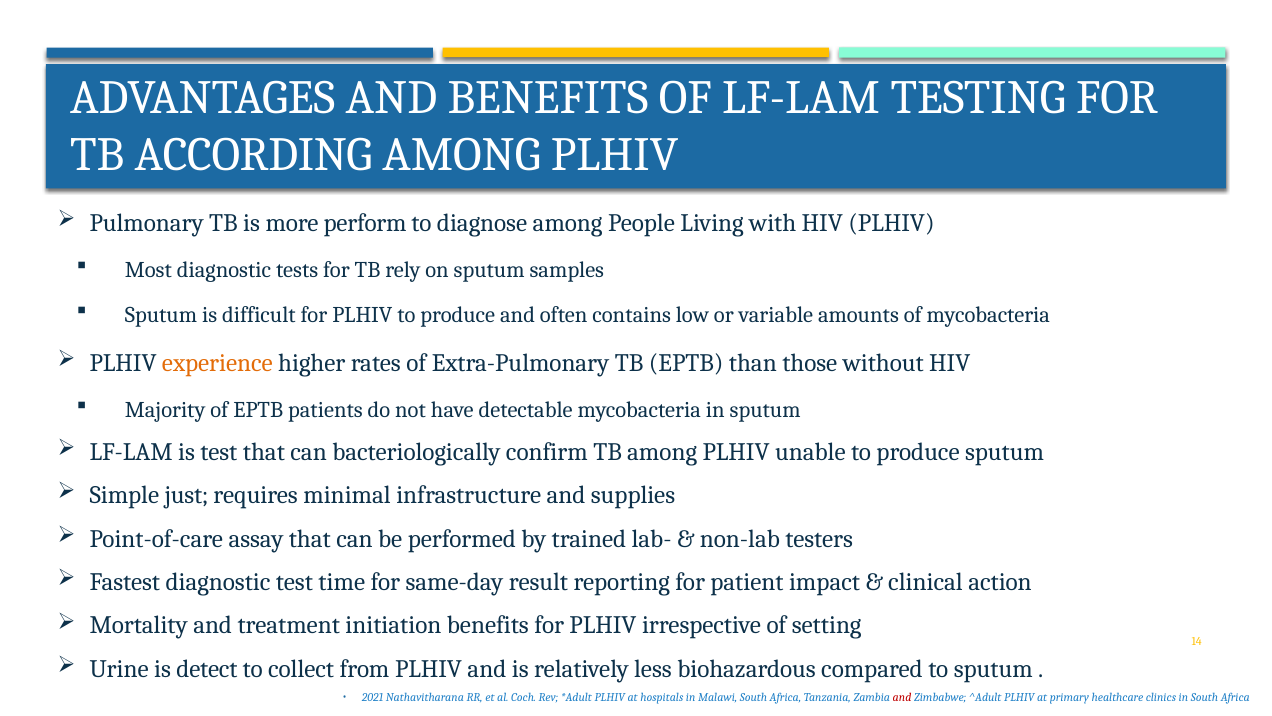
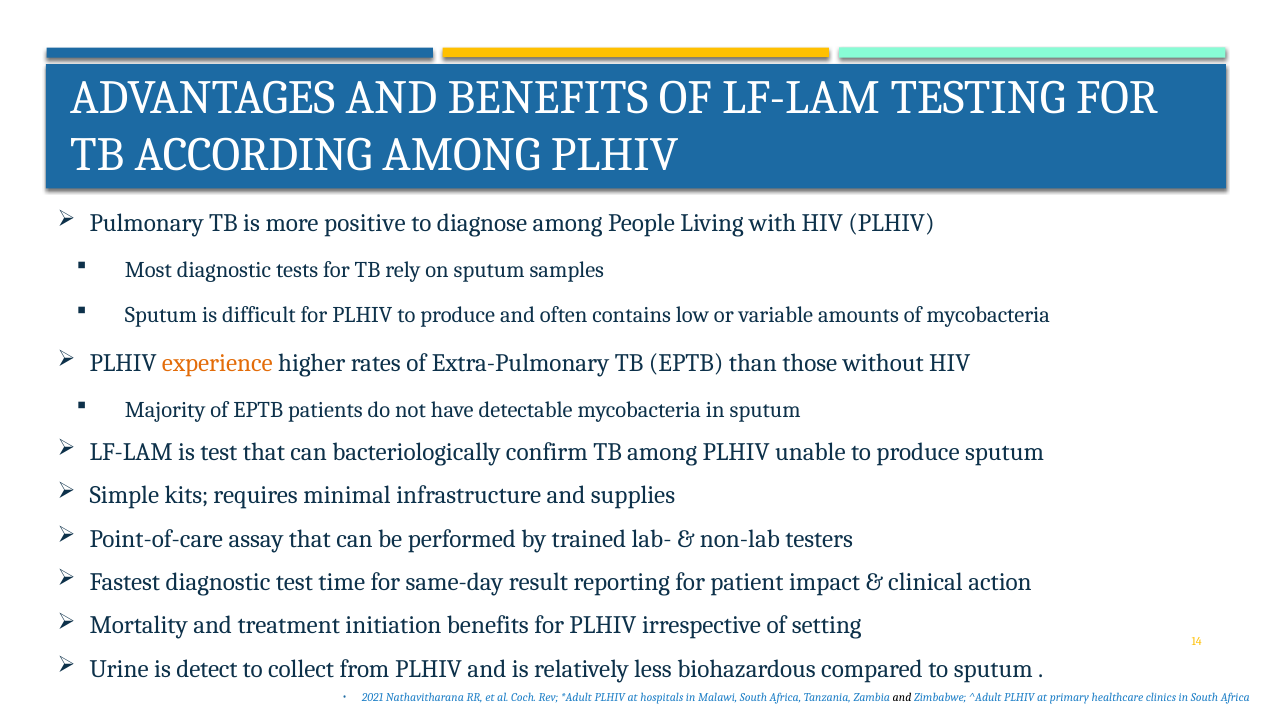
perform: perform -> positive (365, 223)
just: just -> kits (187, 495)
and colour: red -> black (902, 697)
